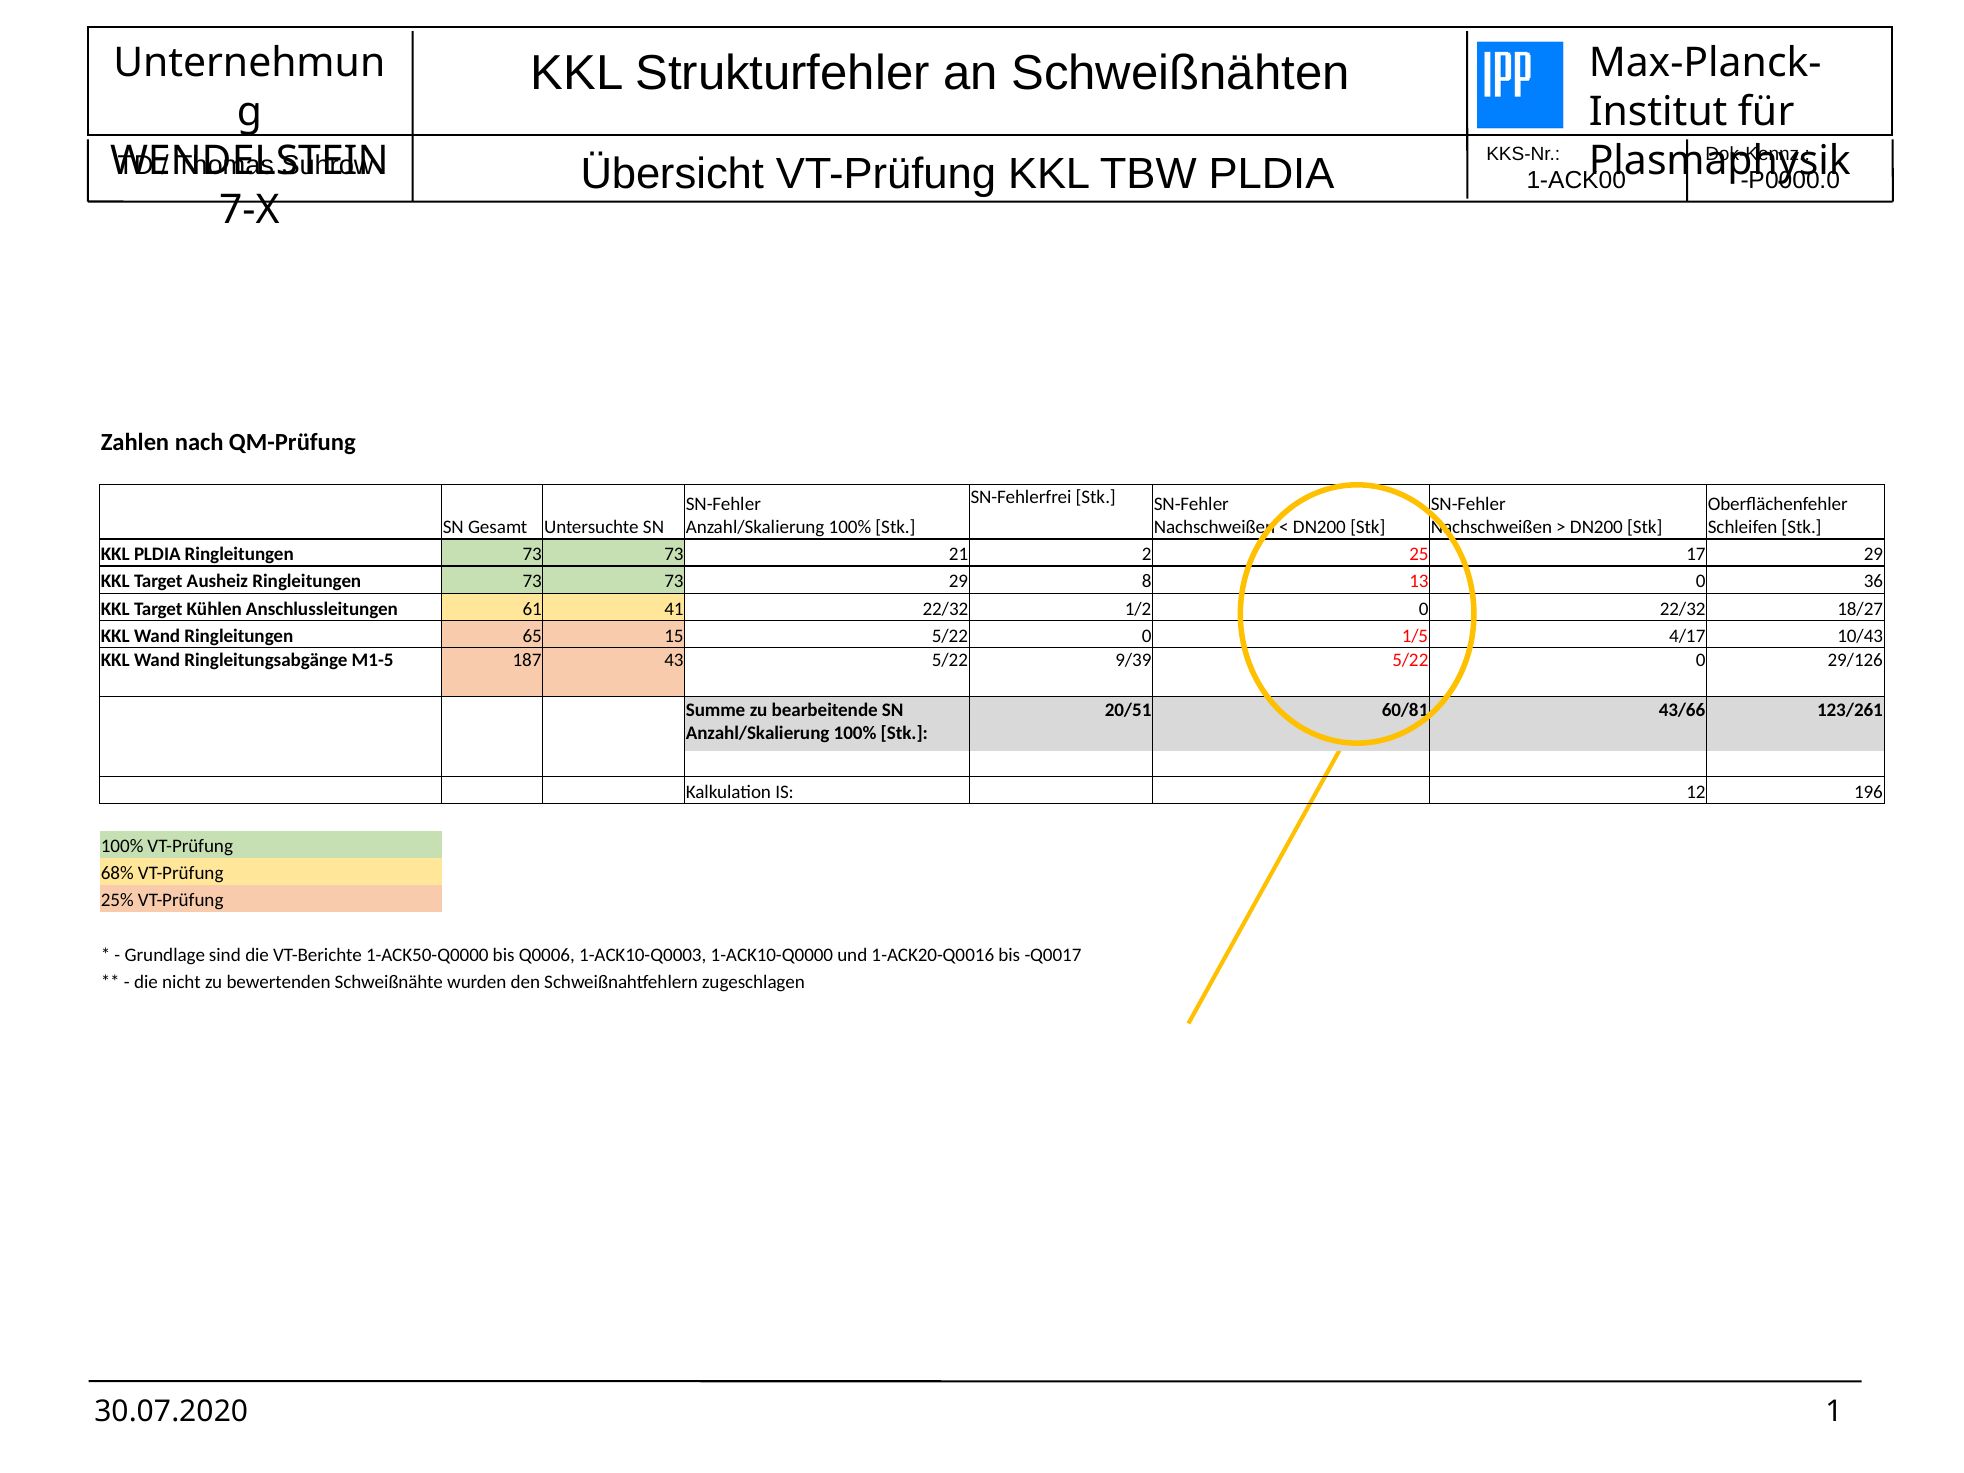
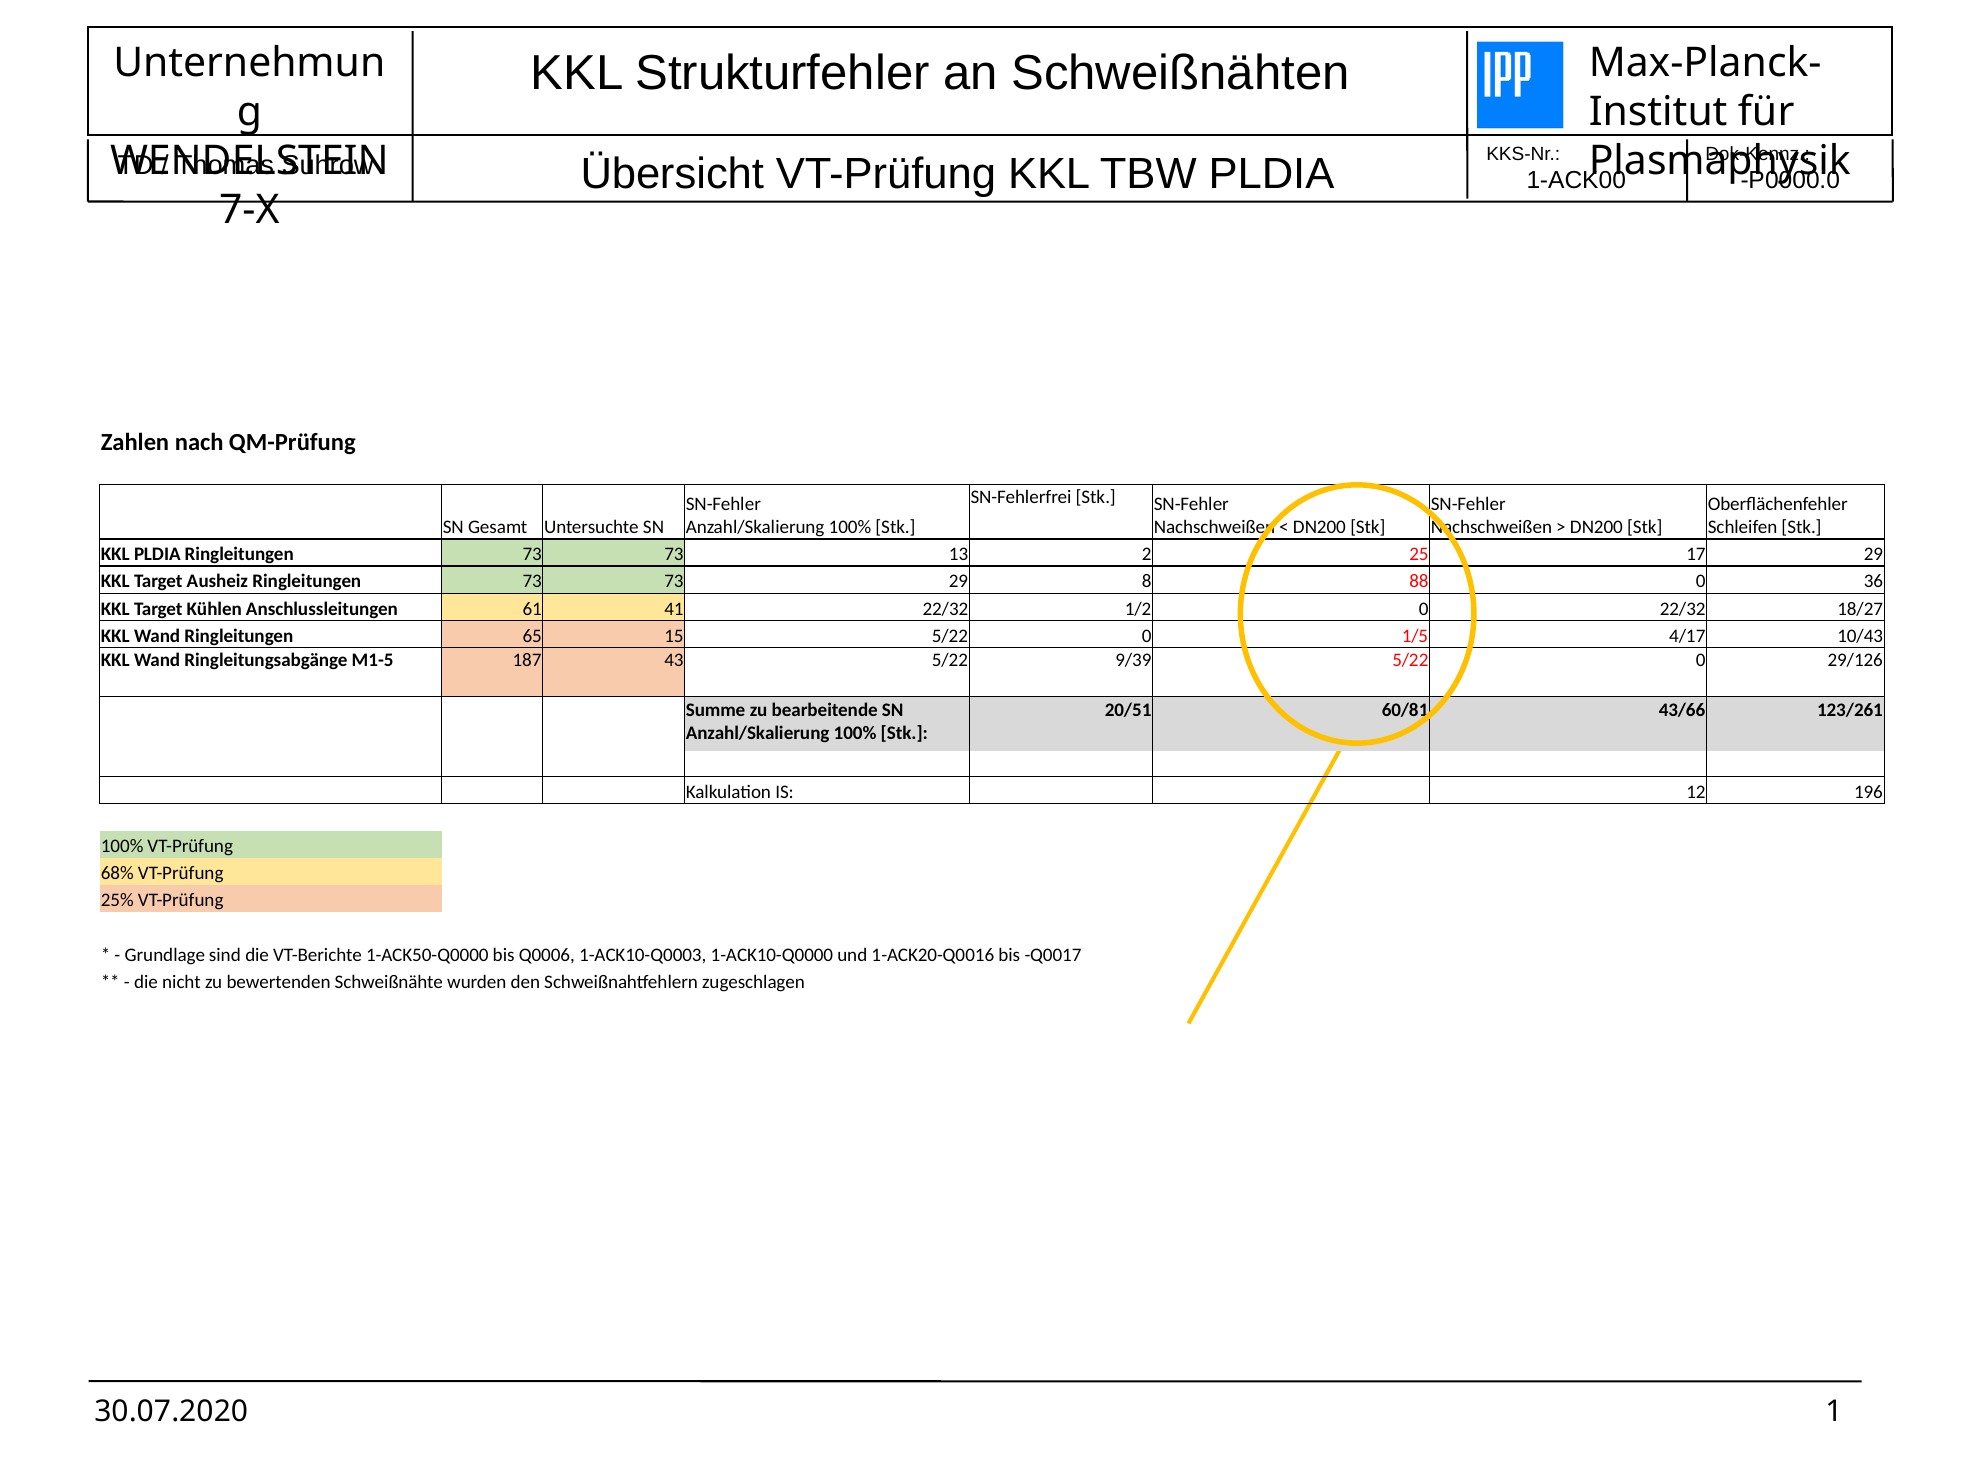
21: 21 -> 13 (959, 555)
13: 13 -> 88 (1419, 582)
